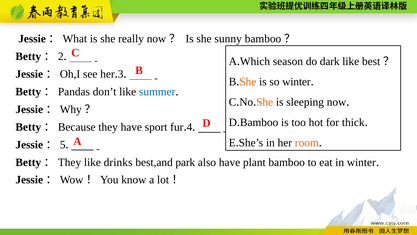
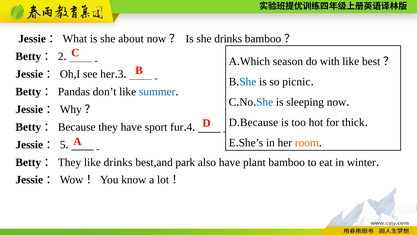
really: really -> about (131, 39)
she sunny: sunny -> drinks (228, 39)
dark: dark -> with (330, 61)
She colour: orange -> blue (248, 82)
so winter: winter -> picnic (296, 82)
She colour: orange -> blue (265, 102)
Bamboo: Bamboo -> Because (259, 122)
